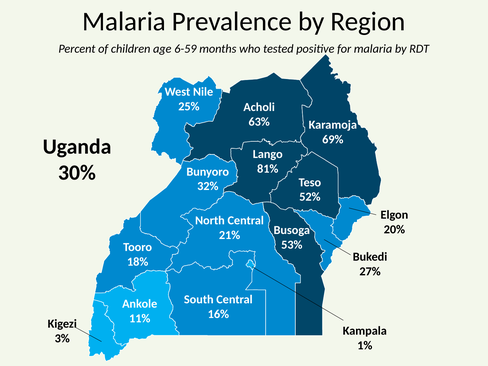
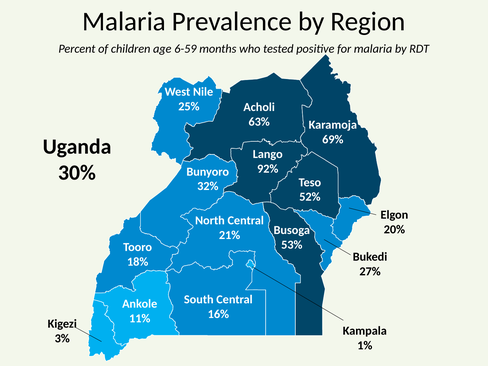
81%: 81% -> 92% (268, 169)
